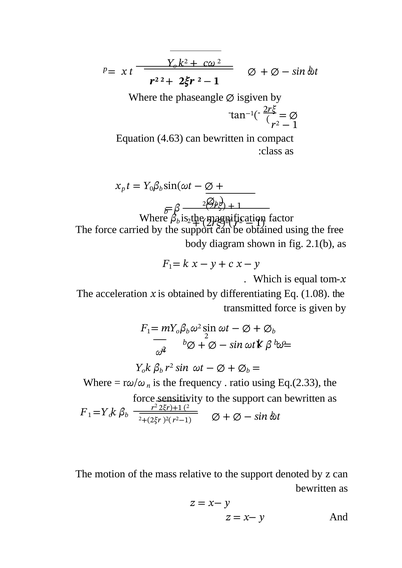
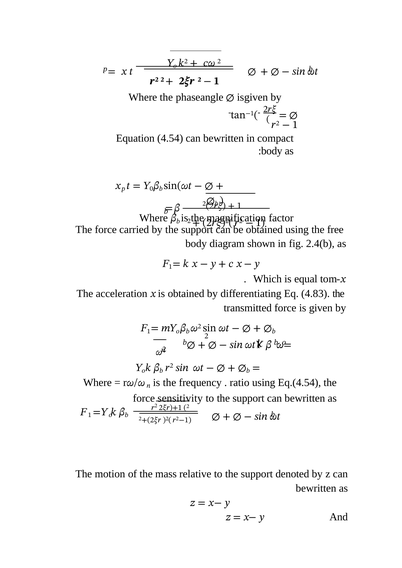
4.63: 4.63 -> 4.54 (170, 139)
class: class -> body (272, 151)
2.1(b: 2.1(b -> 2.4(b (320, 244)
1.08: 1.08 -> 4.83 (316, 294)
Eq.(2.33: Eq.(2.33 -> Eq.(4.54 (299, 383)
